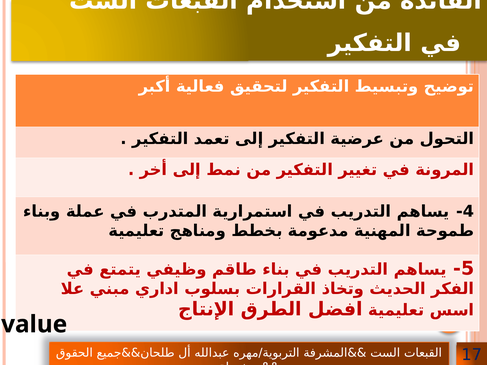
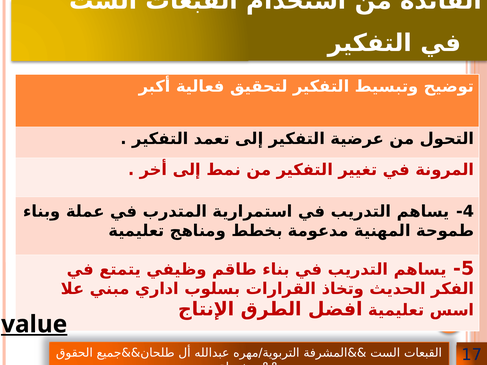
value underline: none -> present (34, 325)
